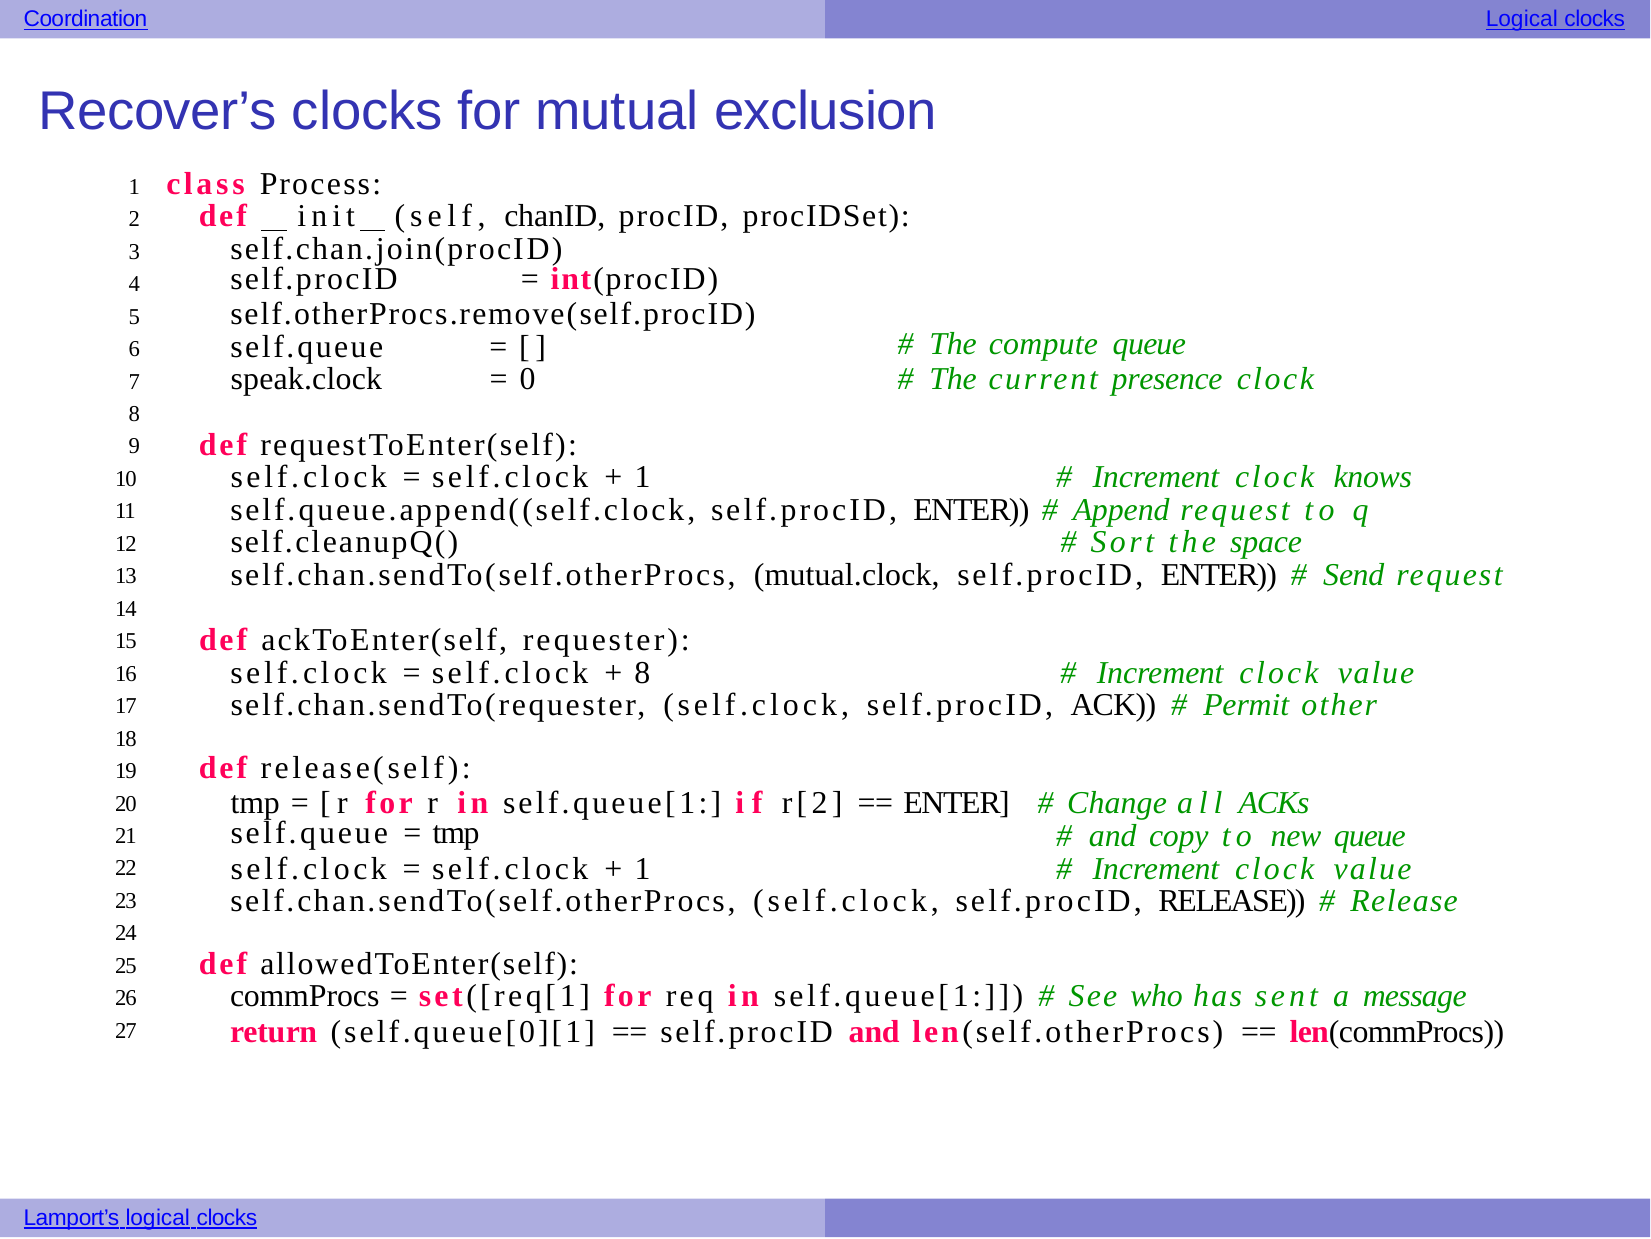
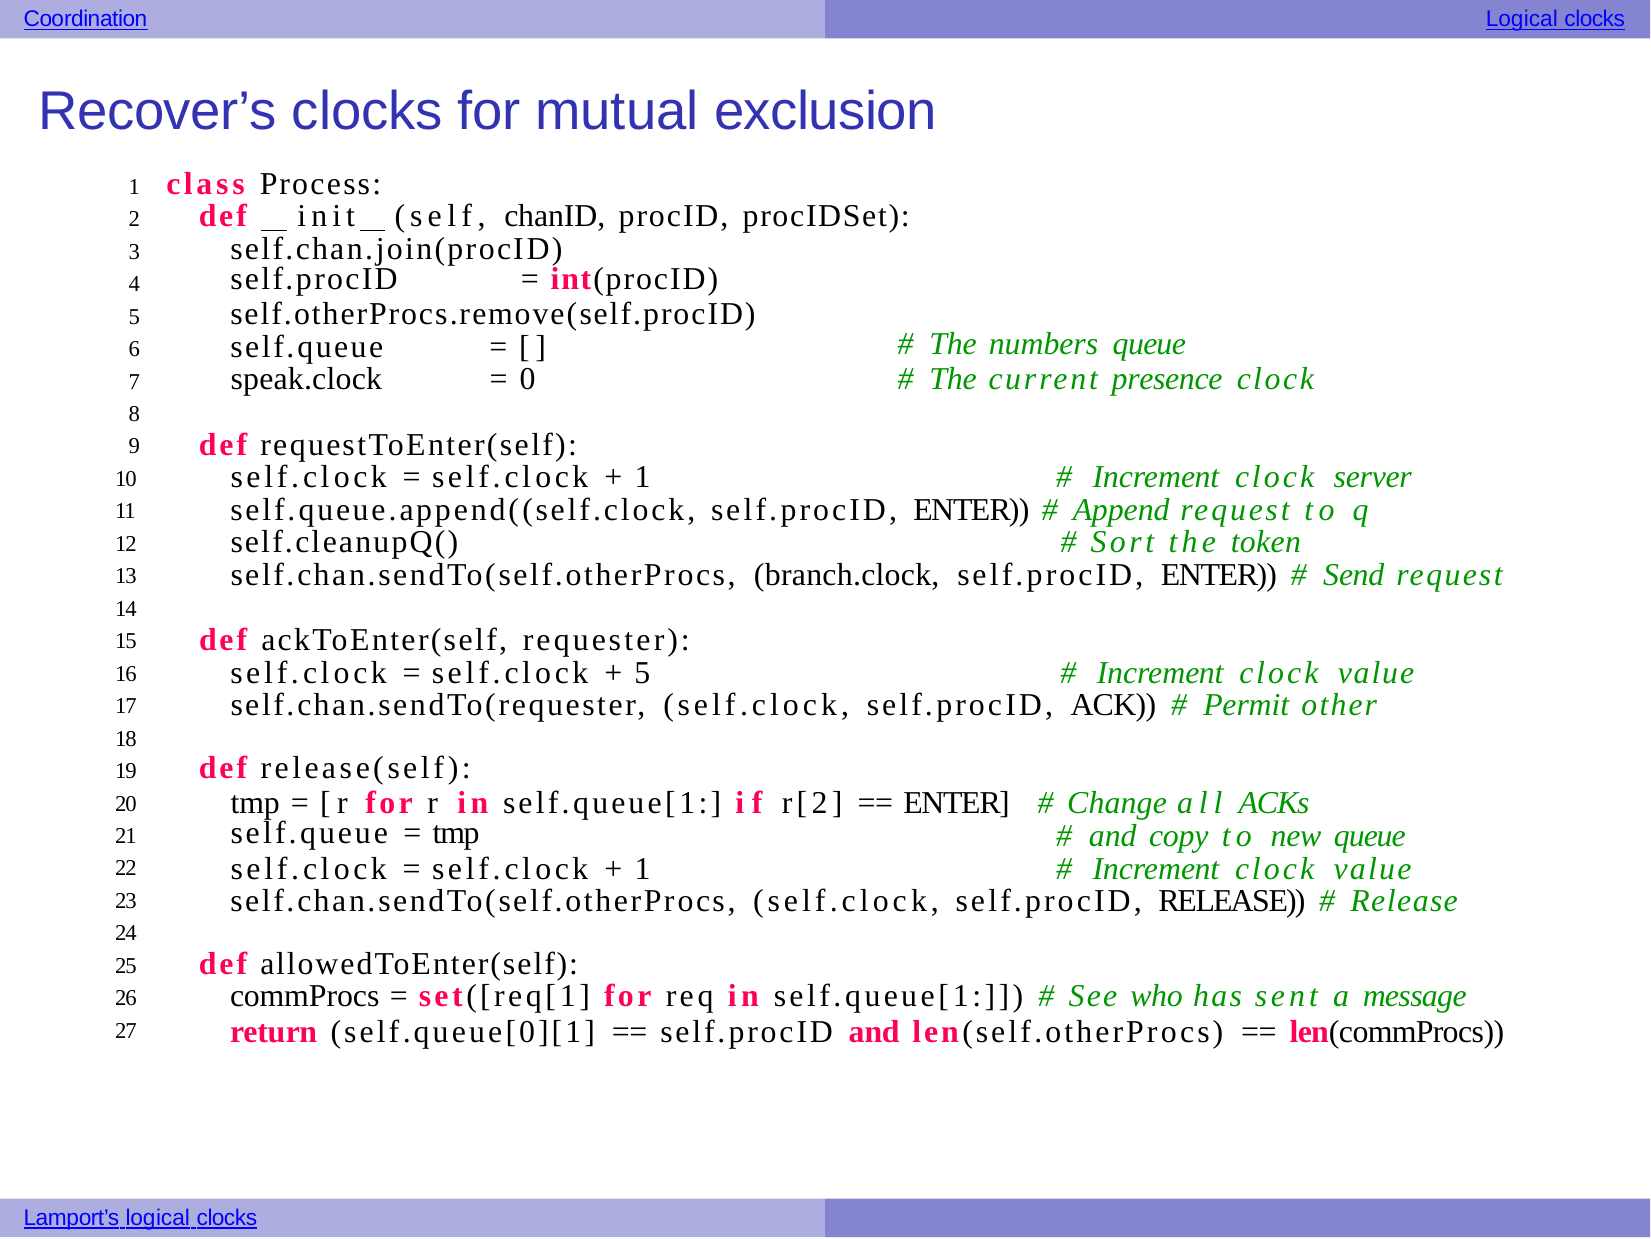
compute: compute -> numbers (1044, 344)
knows: knows -> server (1373, 477)
space: space -> token (1266, 543)
mutual.clock: mutual.clock -> branch.clock (847, 575)
8: 8 -> 5 (642, 673)
